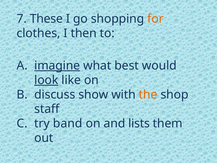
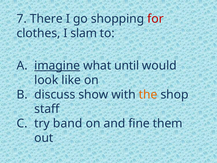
These: These -> There (46, 19)
for colour: orange -> red (155, 19)
then: then -> slam (84, 33)
best: best -> until (127, 65)
look underline: present -> none (46, 80)
lists: lists -> fine (139, 123)
